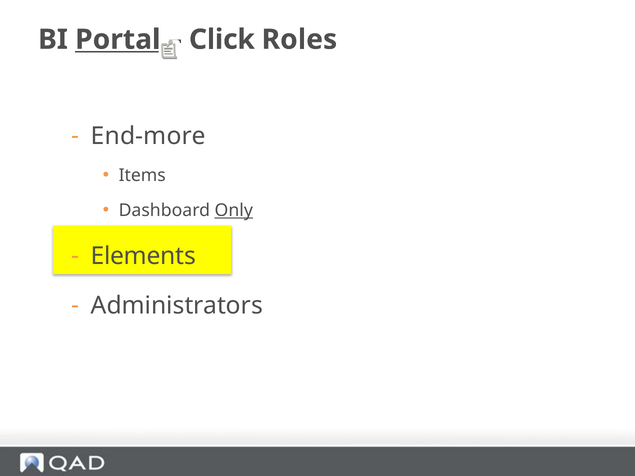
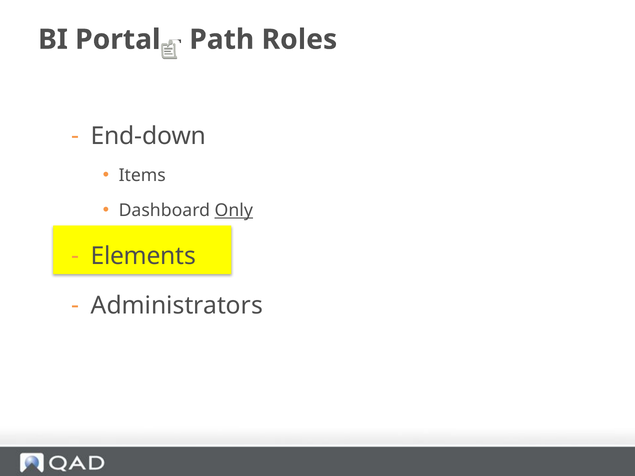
Portal underline: present -> none (118, 40)
Click: Click -> Path (222, 40)
End-more: End-more -> End-down (149, 136)
